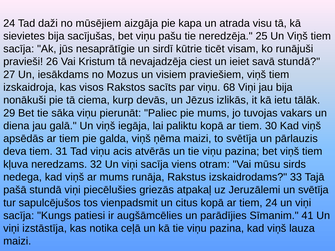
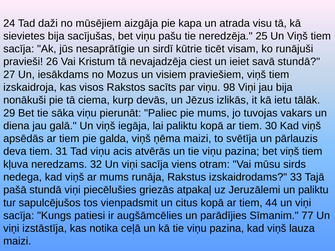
68: 68 -> 98 (229, 87)
un svētīja: svētīja -> paliktu (313, 190)
tiem 24: 24 -> 44 (271, 203)
41: 41 -> 77 (307, 216)
